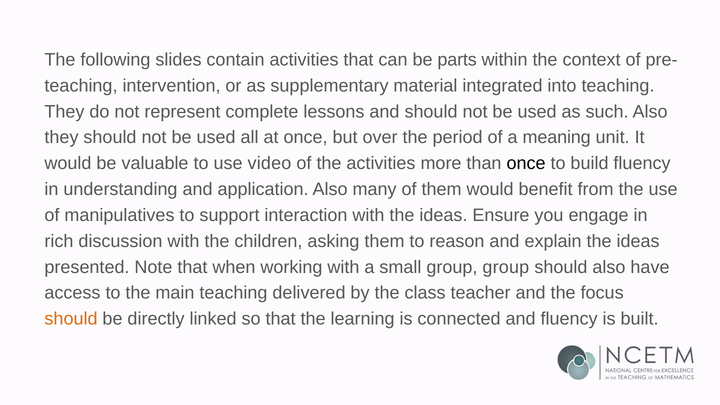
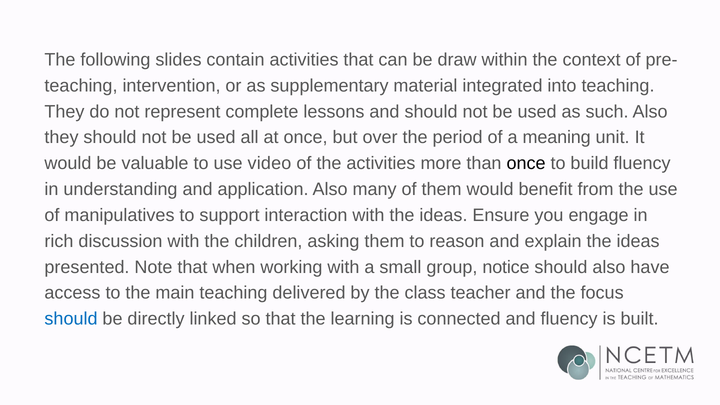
parts: parts -> draw (457, 60)
group group: group -> notice (506, 267)
should colour: orange -> blue (71, 319)
